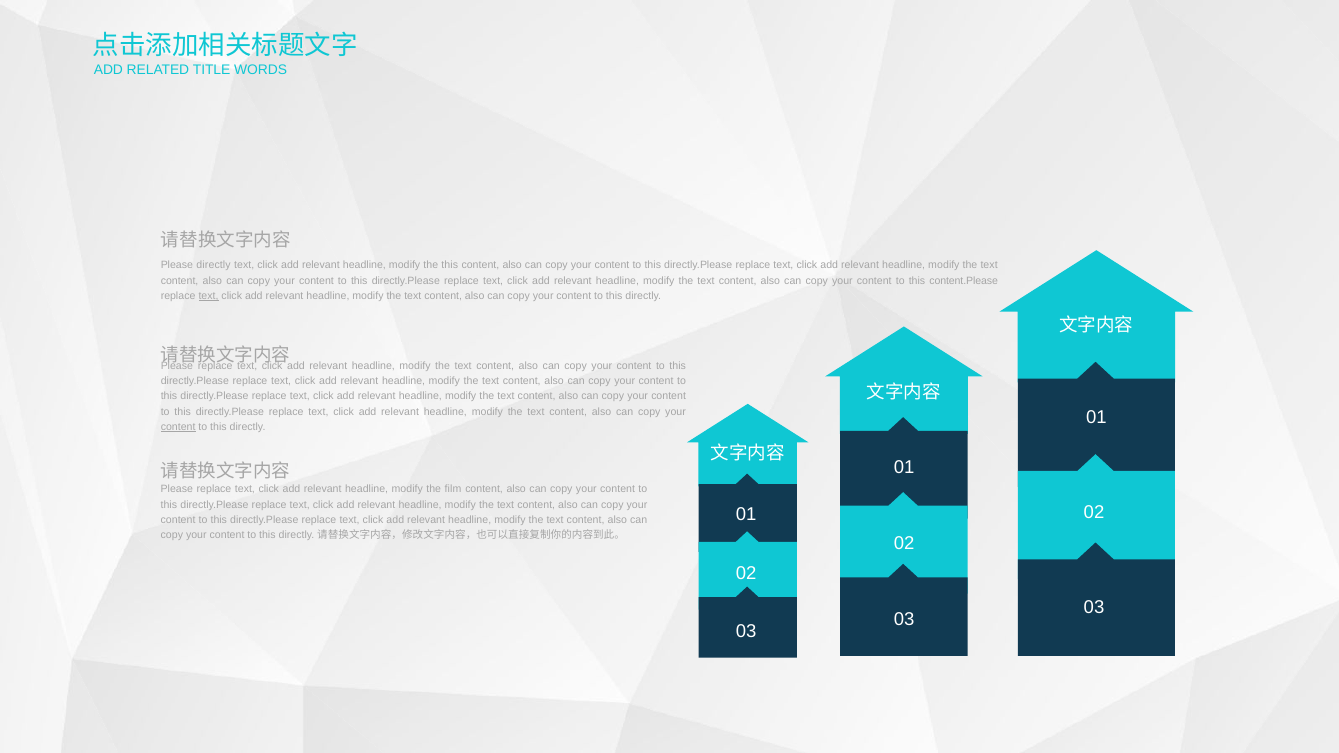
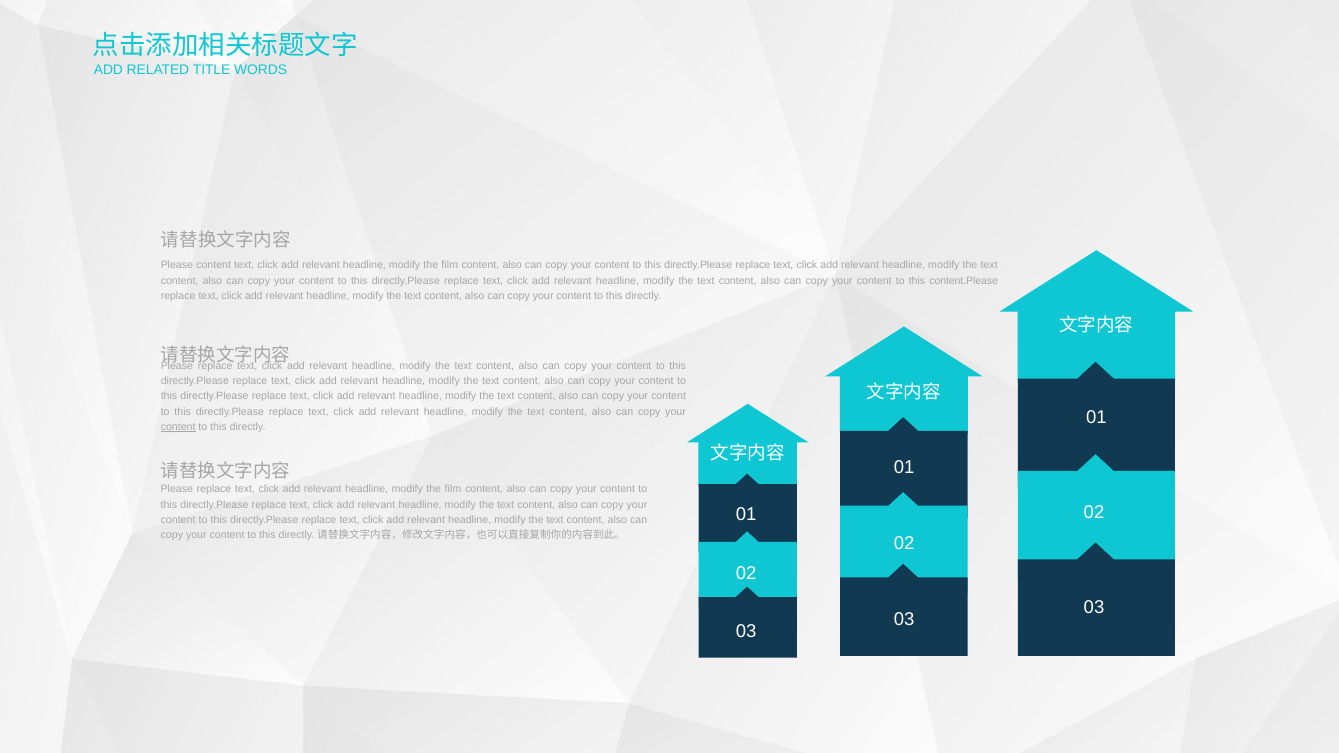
Please directly: directly -> content (214, 266)
this: this -> film (450, 266)
text underline: present -> none (209, 296)
